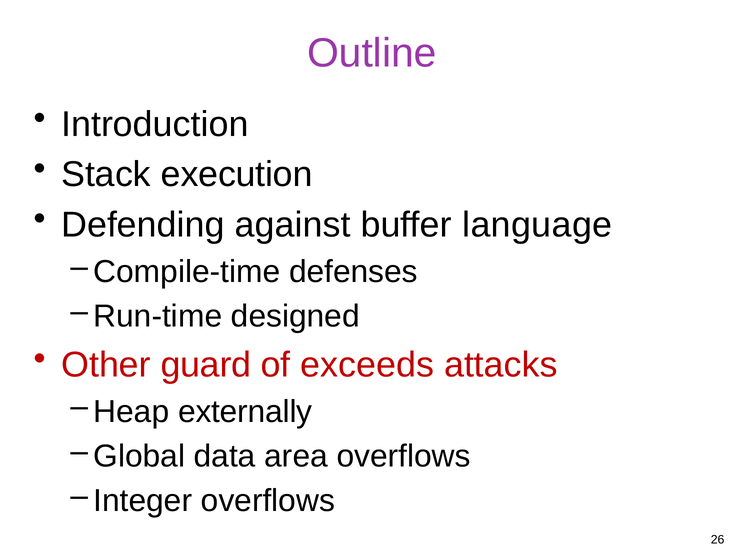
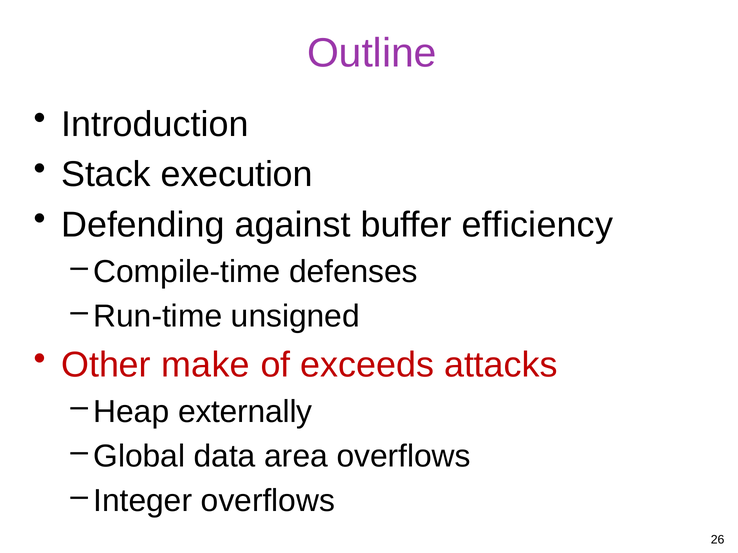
language: language -> efficiency (537, 225)
designed: designed -> unsigned (295, 317)
guard: guard -> make (206, 365)
